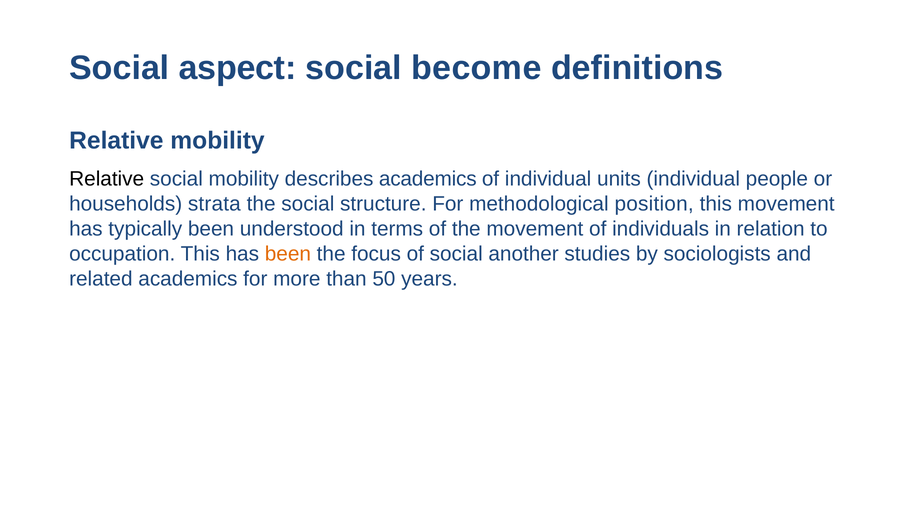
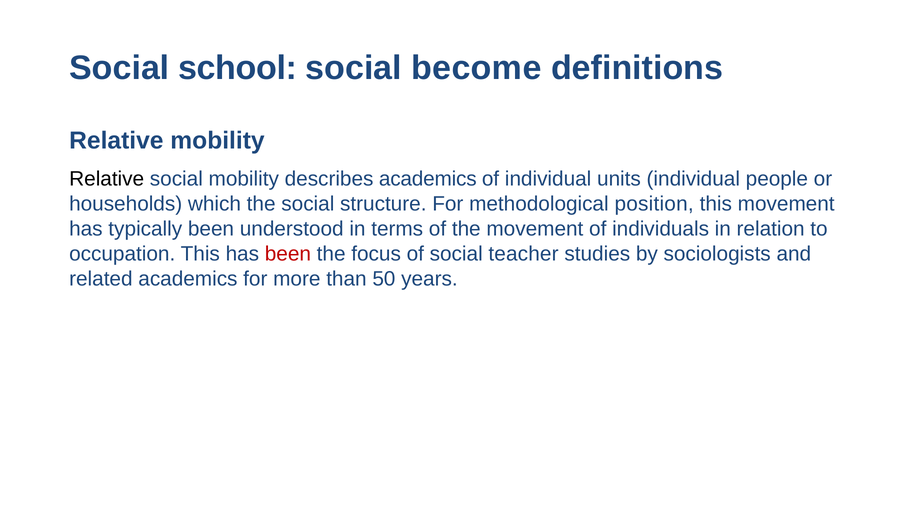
aspect: aspect -> school (238, 68)
strata: strata -> which (214, 204)
been colour: orange -> red (288, 254)
another: another -> teacher (524, 254)
